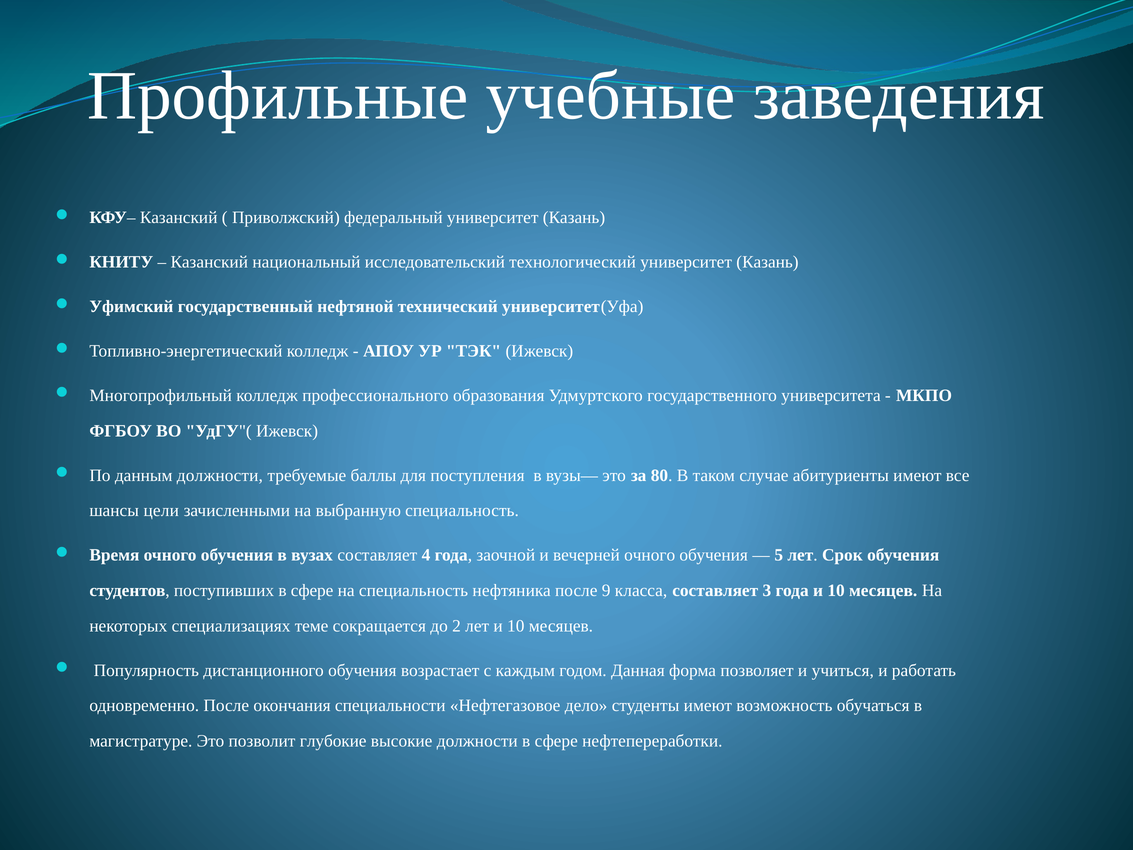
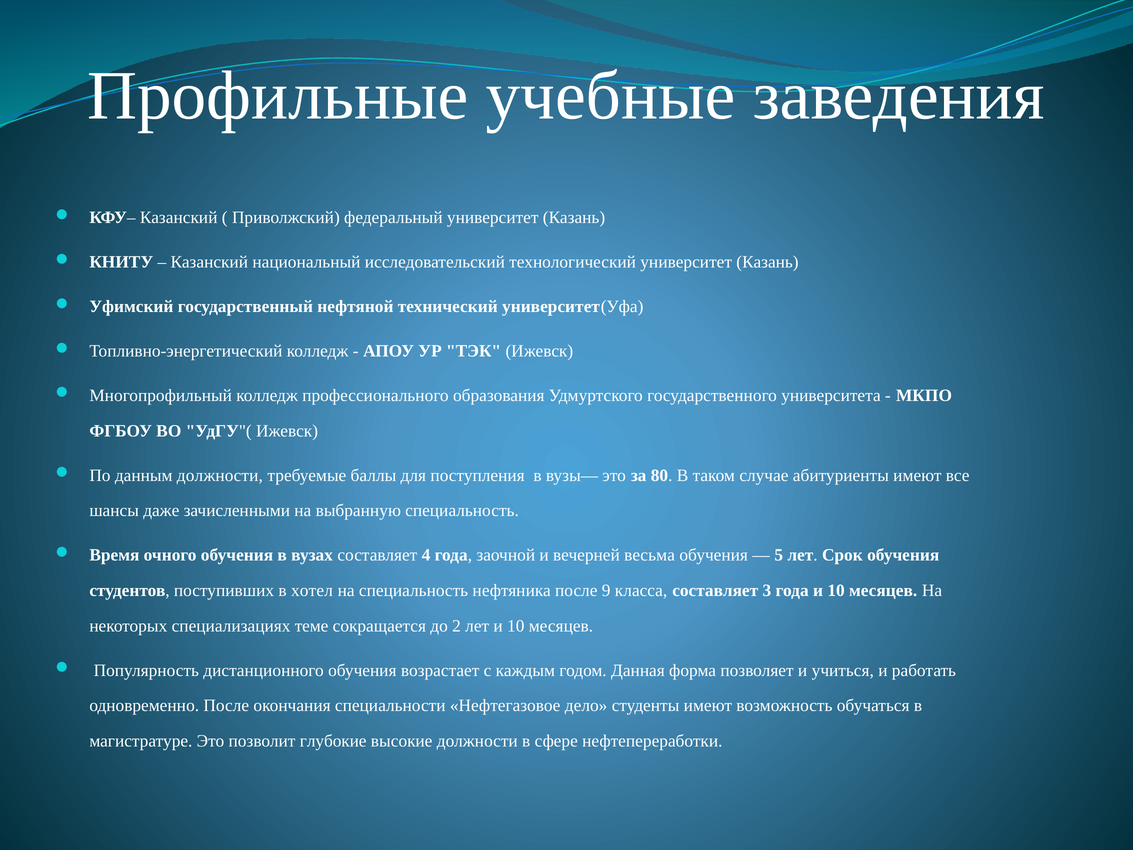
цели: цели -> даже (161, 511)
вечерней очного: очного -> весьма (650, 555)
поступивших в сфере: сфере -> хотел (312, 590)
